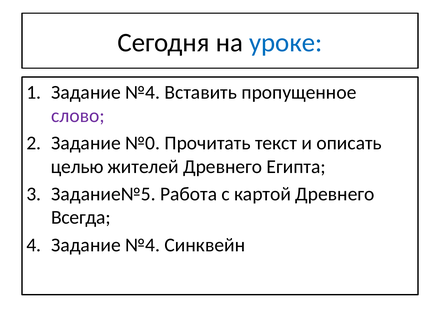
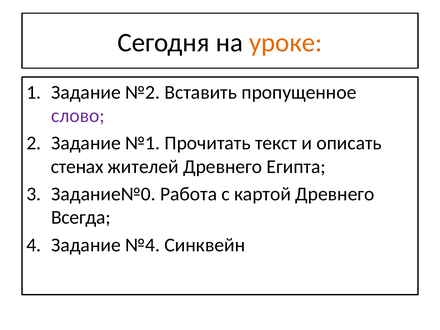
уроке colour: blue -> orange (286, 43)
№4: №4 -> №2 (143, 92)
№0: №0 -> №1 (143, 143)
целью: целью -> стенах (77, 167)
Задание№5: Задание№5 -> Задание№0 (103, 194)
